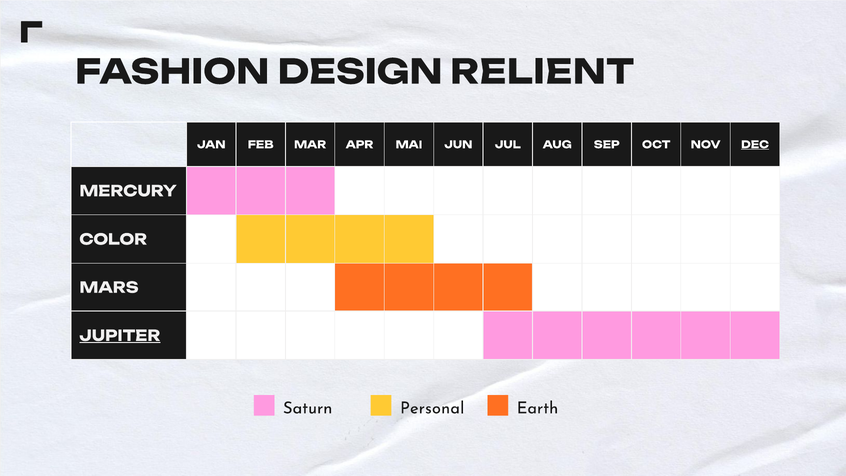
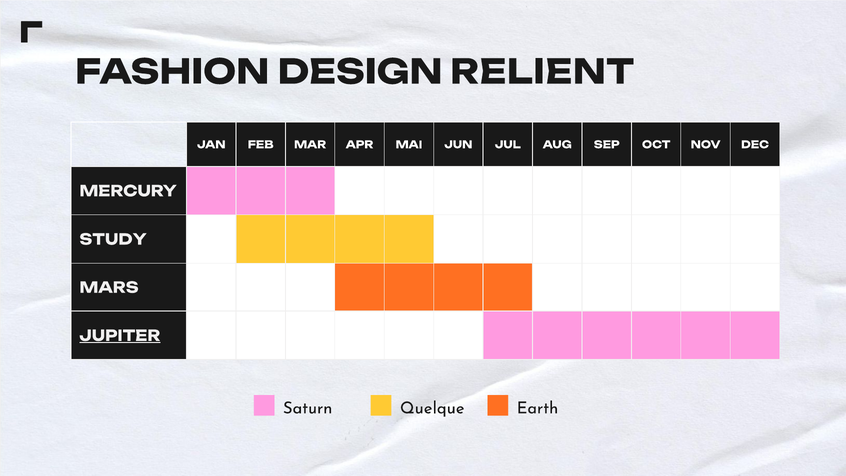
DEC underline: present -> none (755, 145)
COLOR: COLOR -> STUDY (113, 240)
Personal: Personal -> Quelque (432, 408)
